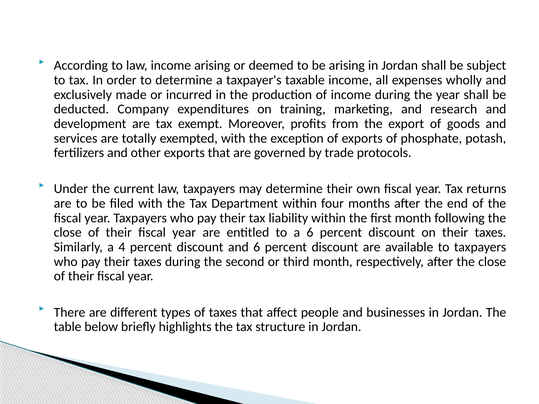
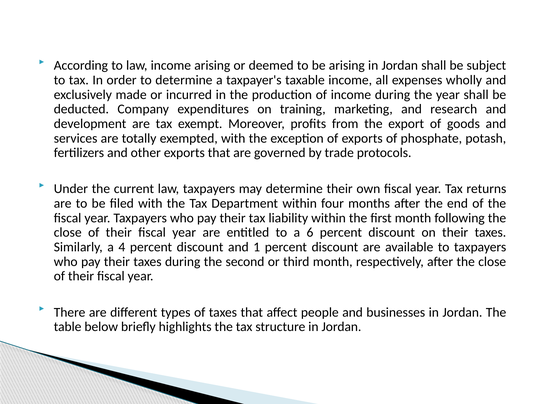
and 6: 6 -> 1 (257, 247)
